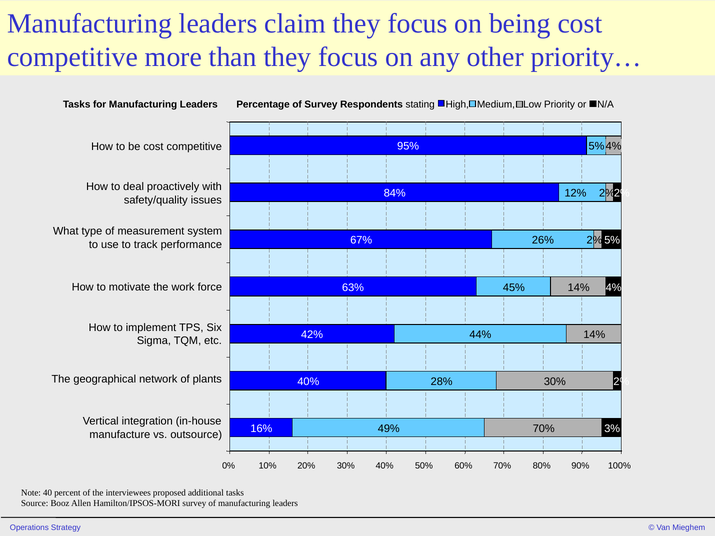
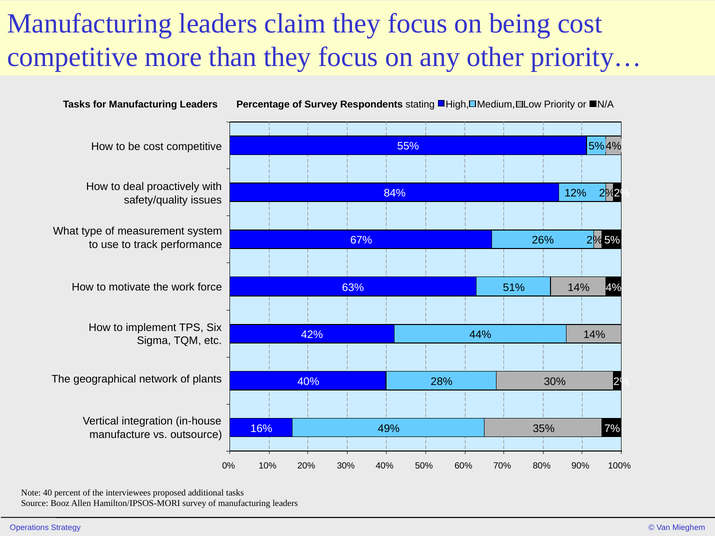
95%: 95% -> 55% (408, 146)
45%: 45% -> 51% (514, 288)
70%: 70% -> 35% (544, 429)
3%: 3% -> 7% (612, 429)
